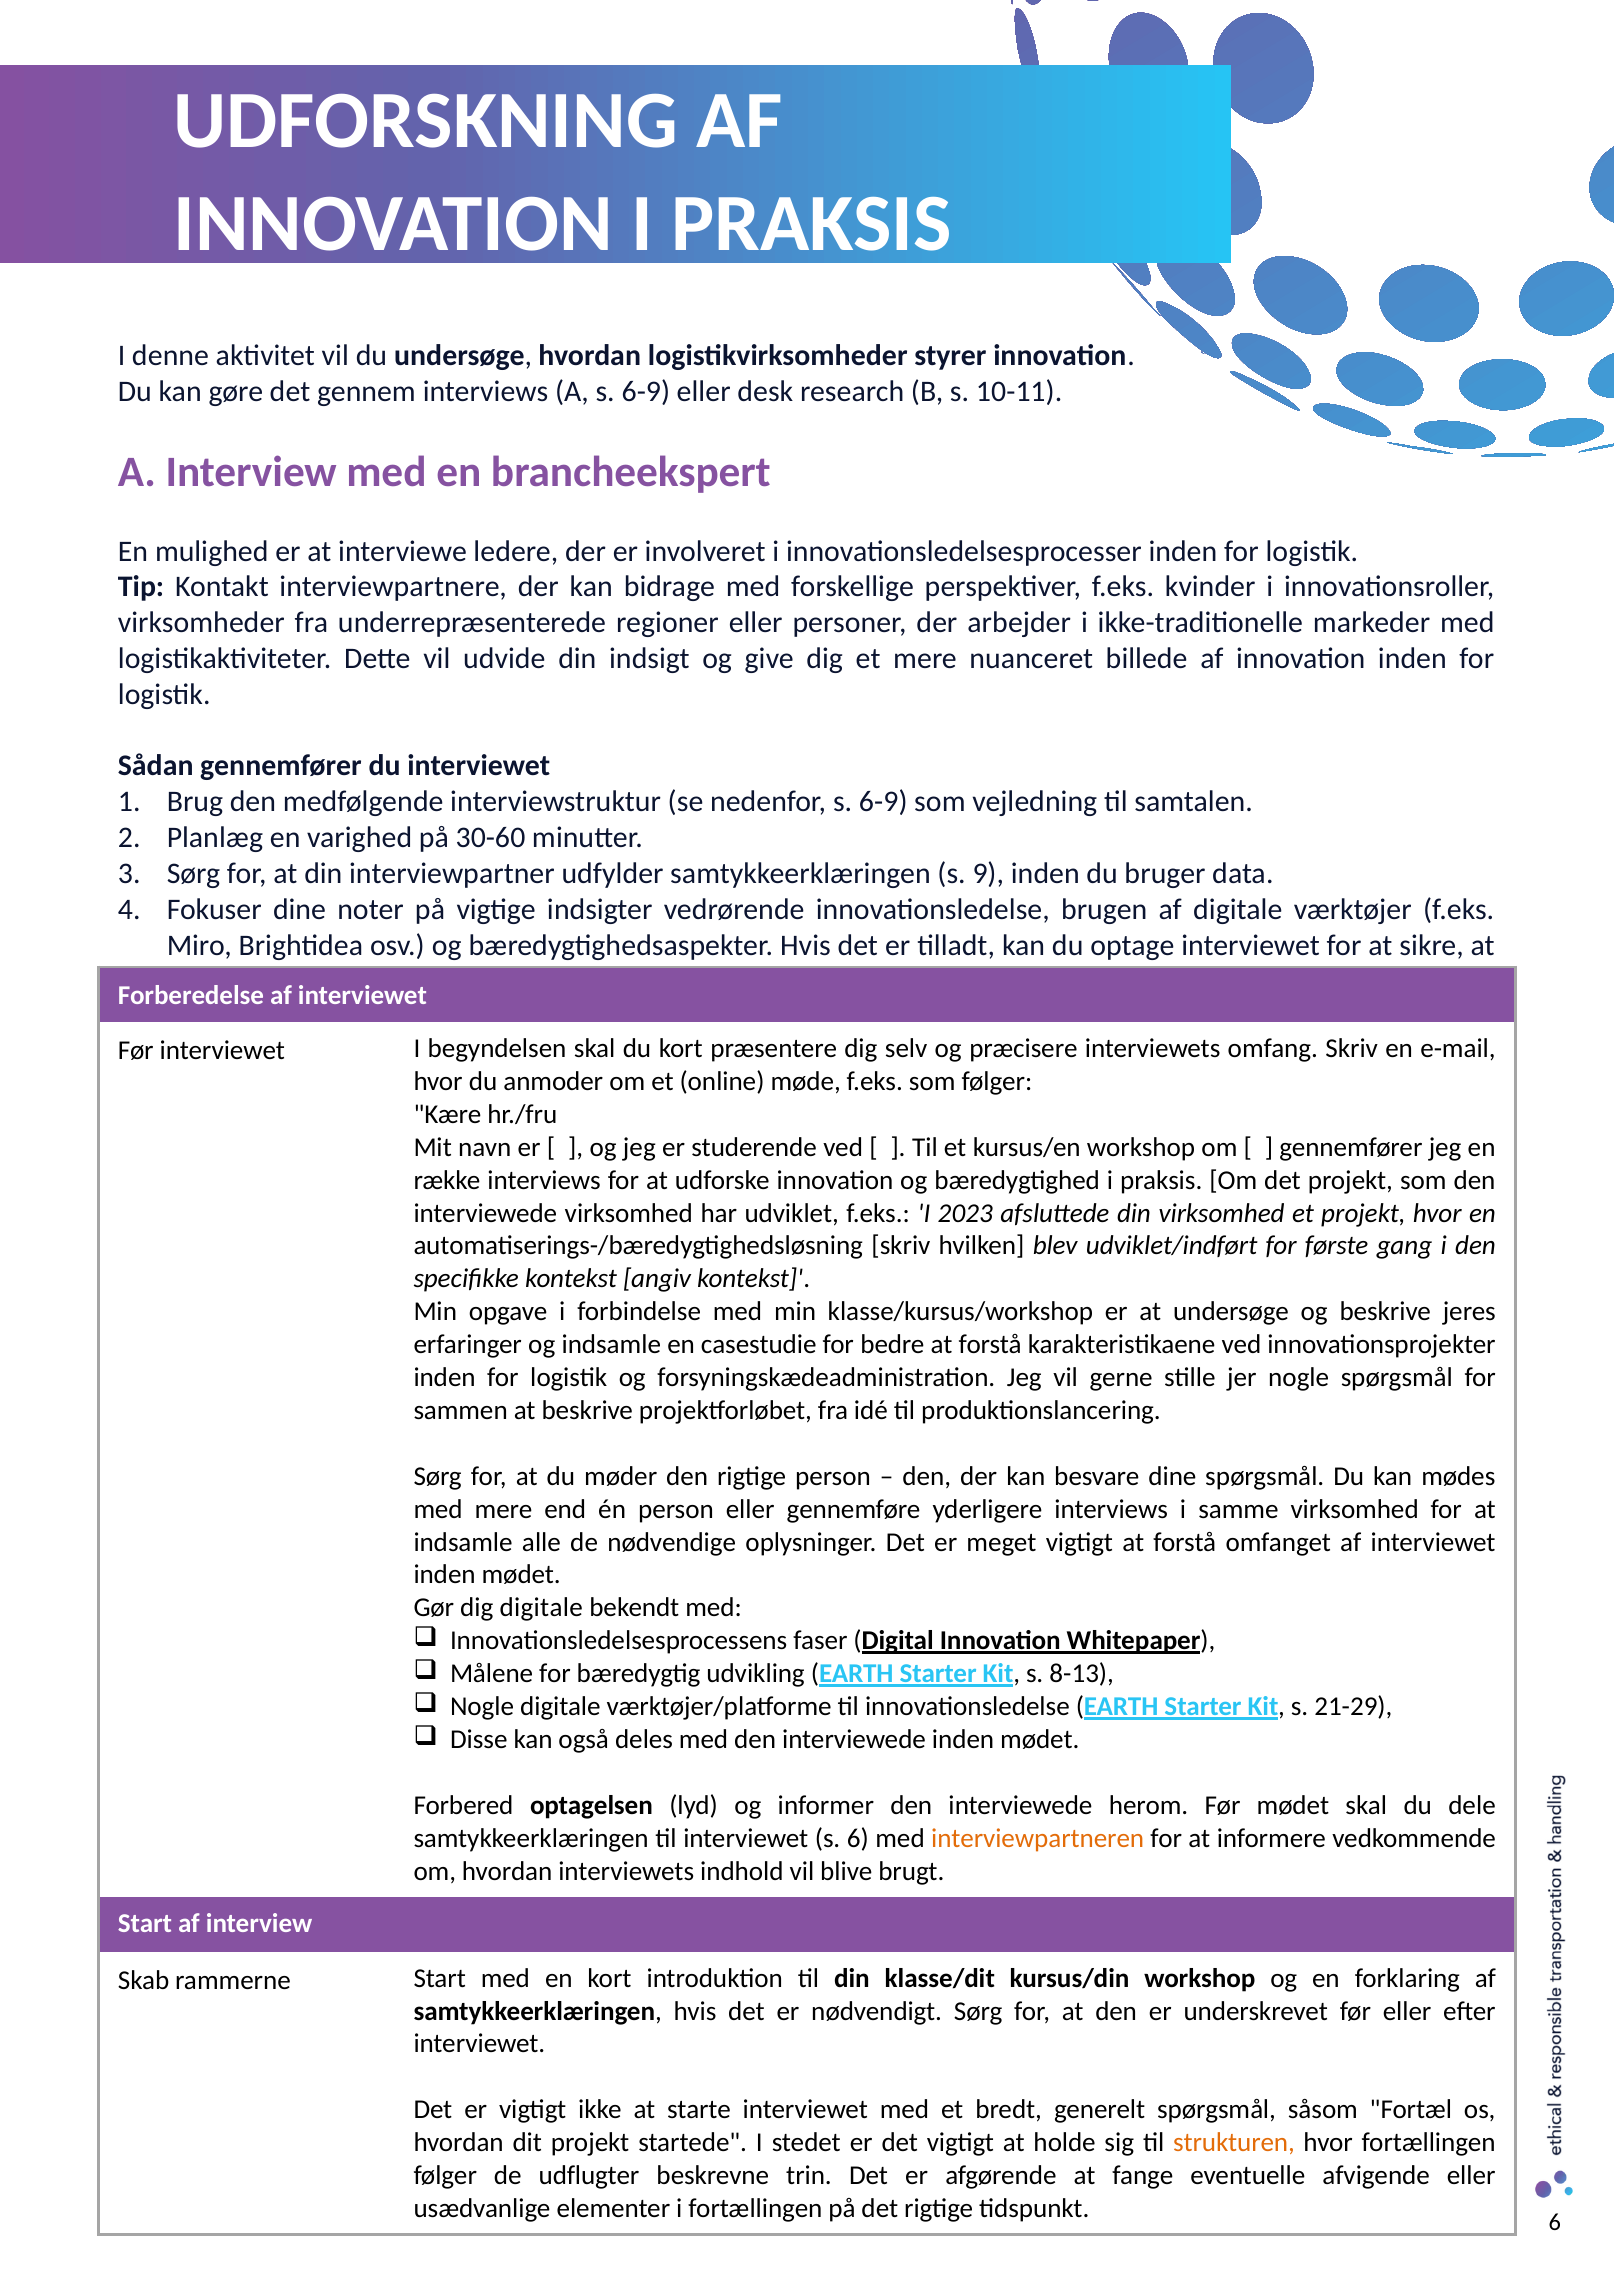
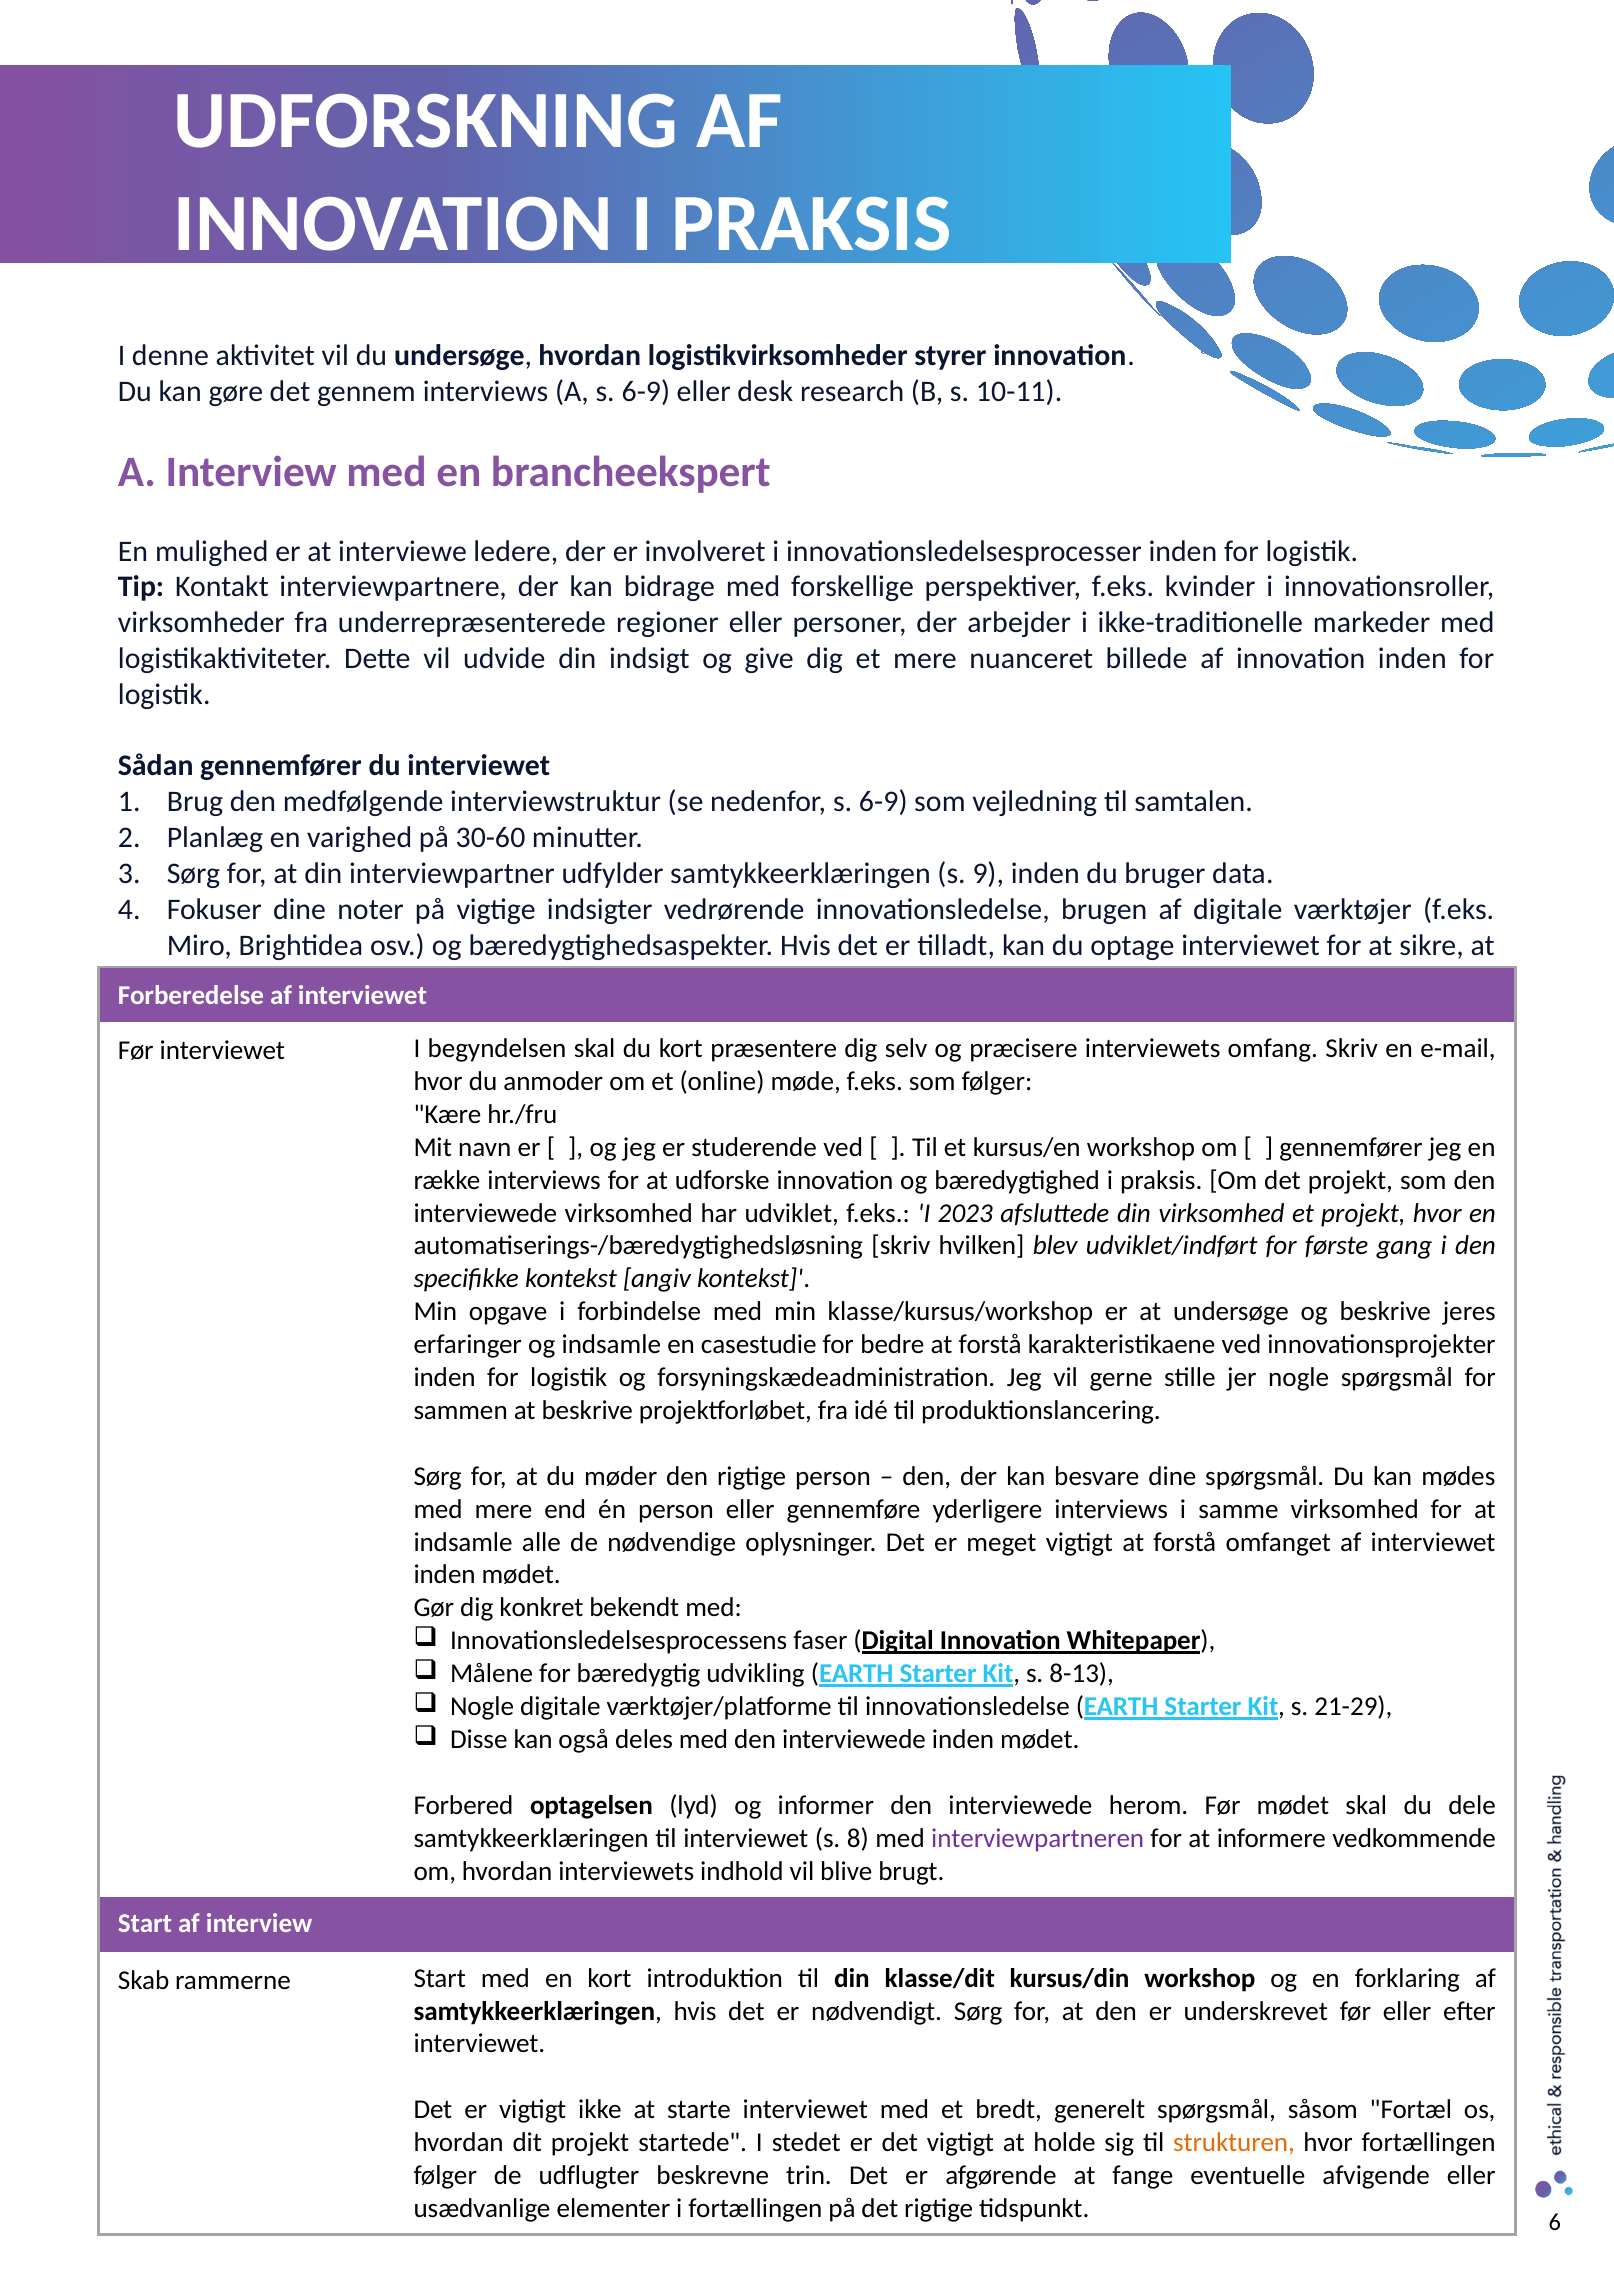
dig digitale: digitale -> konkret (541, 1608)
s 6: 6 -> 8 (858, 1838)
interviewpartneren colour: orange -> purple (1038, 1838)
